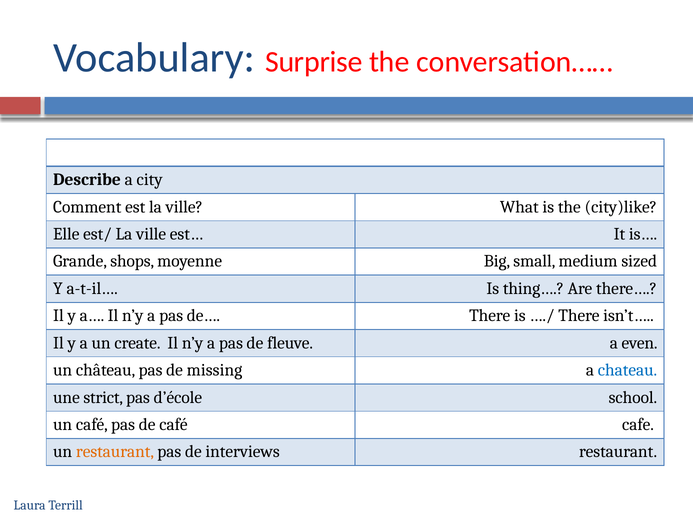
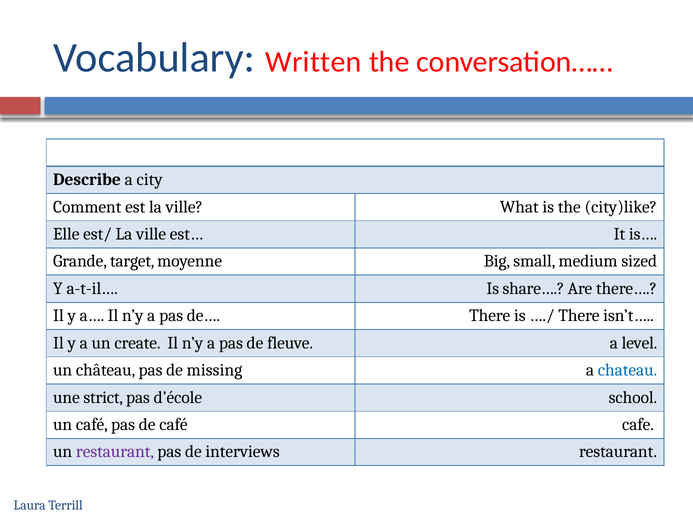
Surprise: Surprise -> Written (314, 62)
shops: shops -> target (132, 262)
thing…: thing… -> share… (533, 289)
even: even -> level (640, 343)
restaurant colour: orange -> purple (115, 452)
